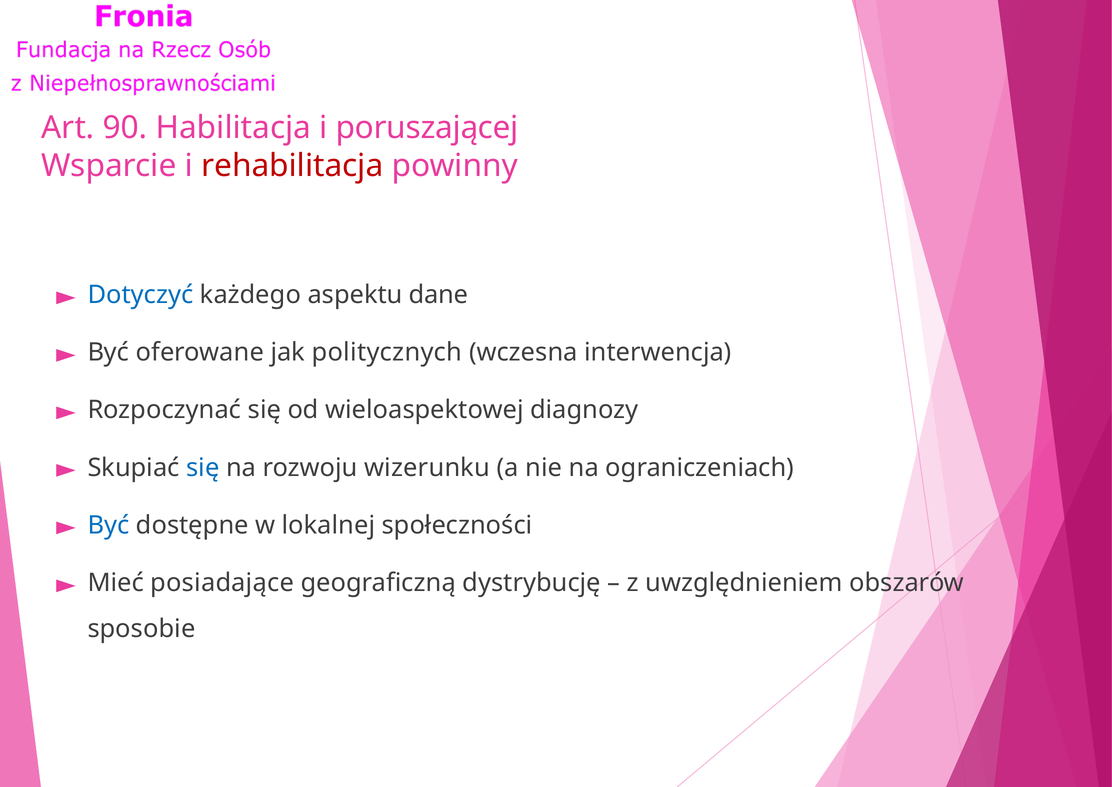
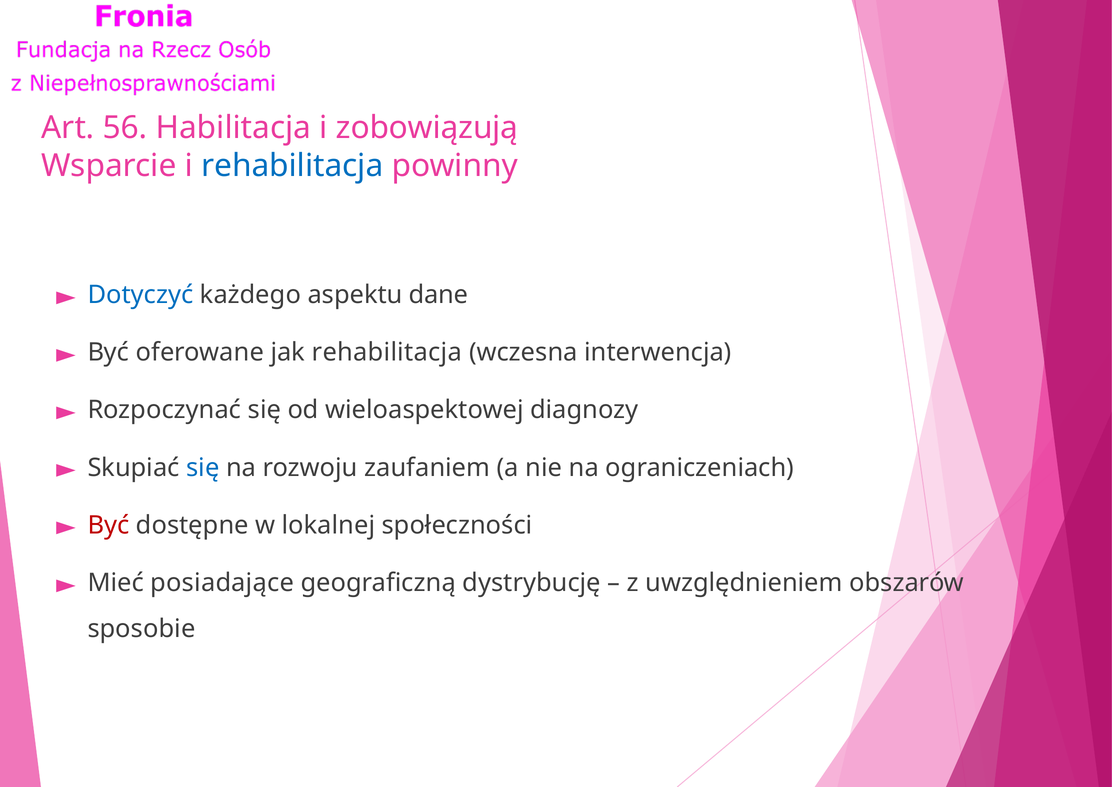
90: 90 -> 56 (125, 128)
poruszającej: poruszającej -> zobowiązują (427, 128)
rehabilitacja colour: red -> blue (292, 166)
jak politycznych: politycznych -> rehabilitacja (387, 352)
wizerunku: wizerunku -> zaufaniem (427, 467)
Być colour: blue -> red (108, 525)
